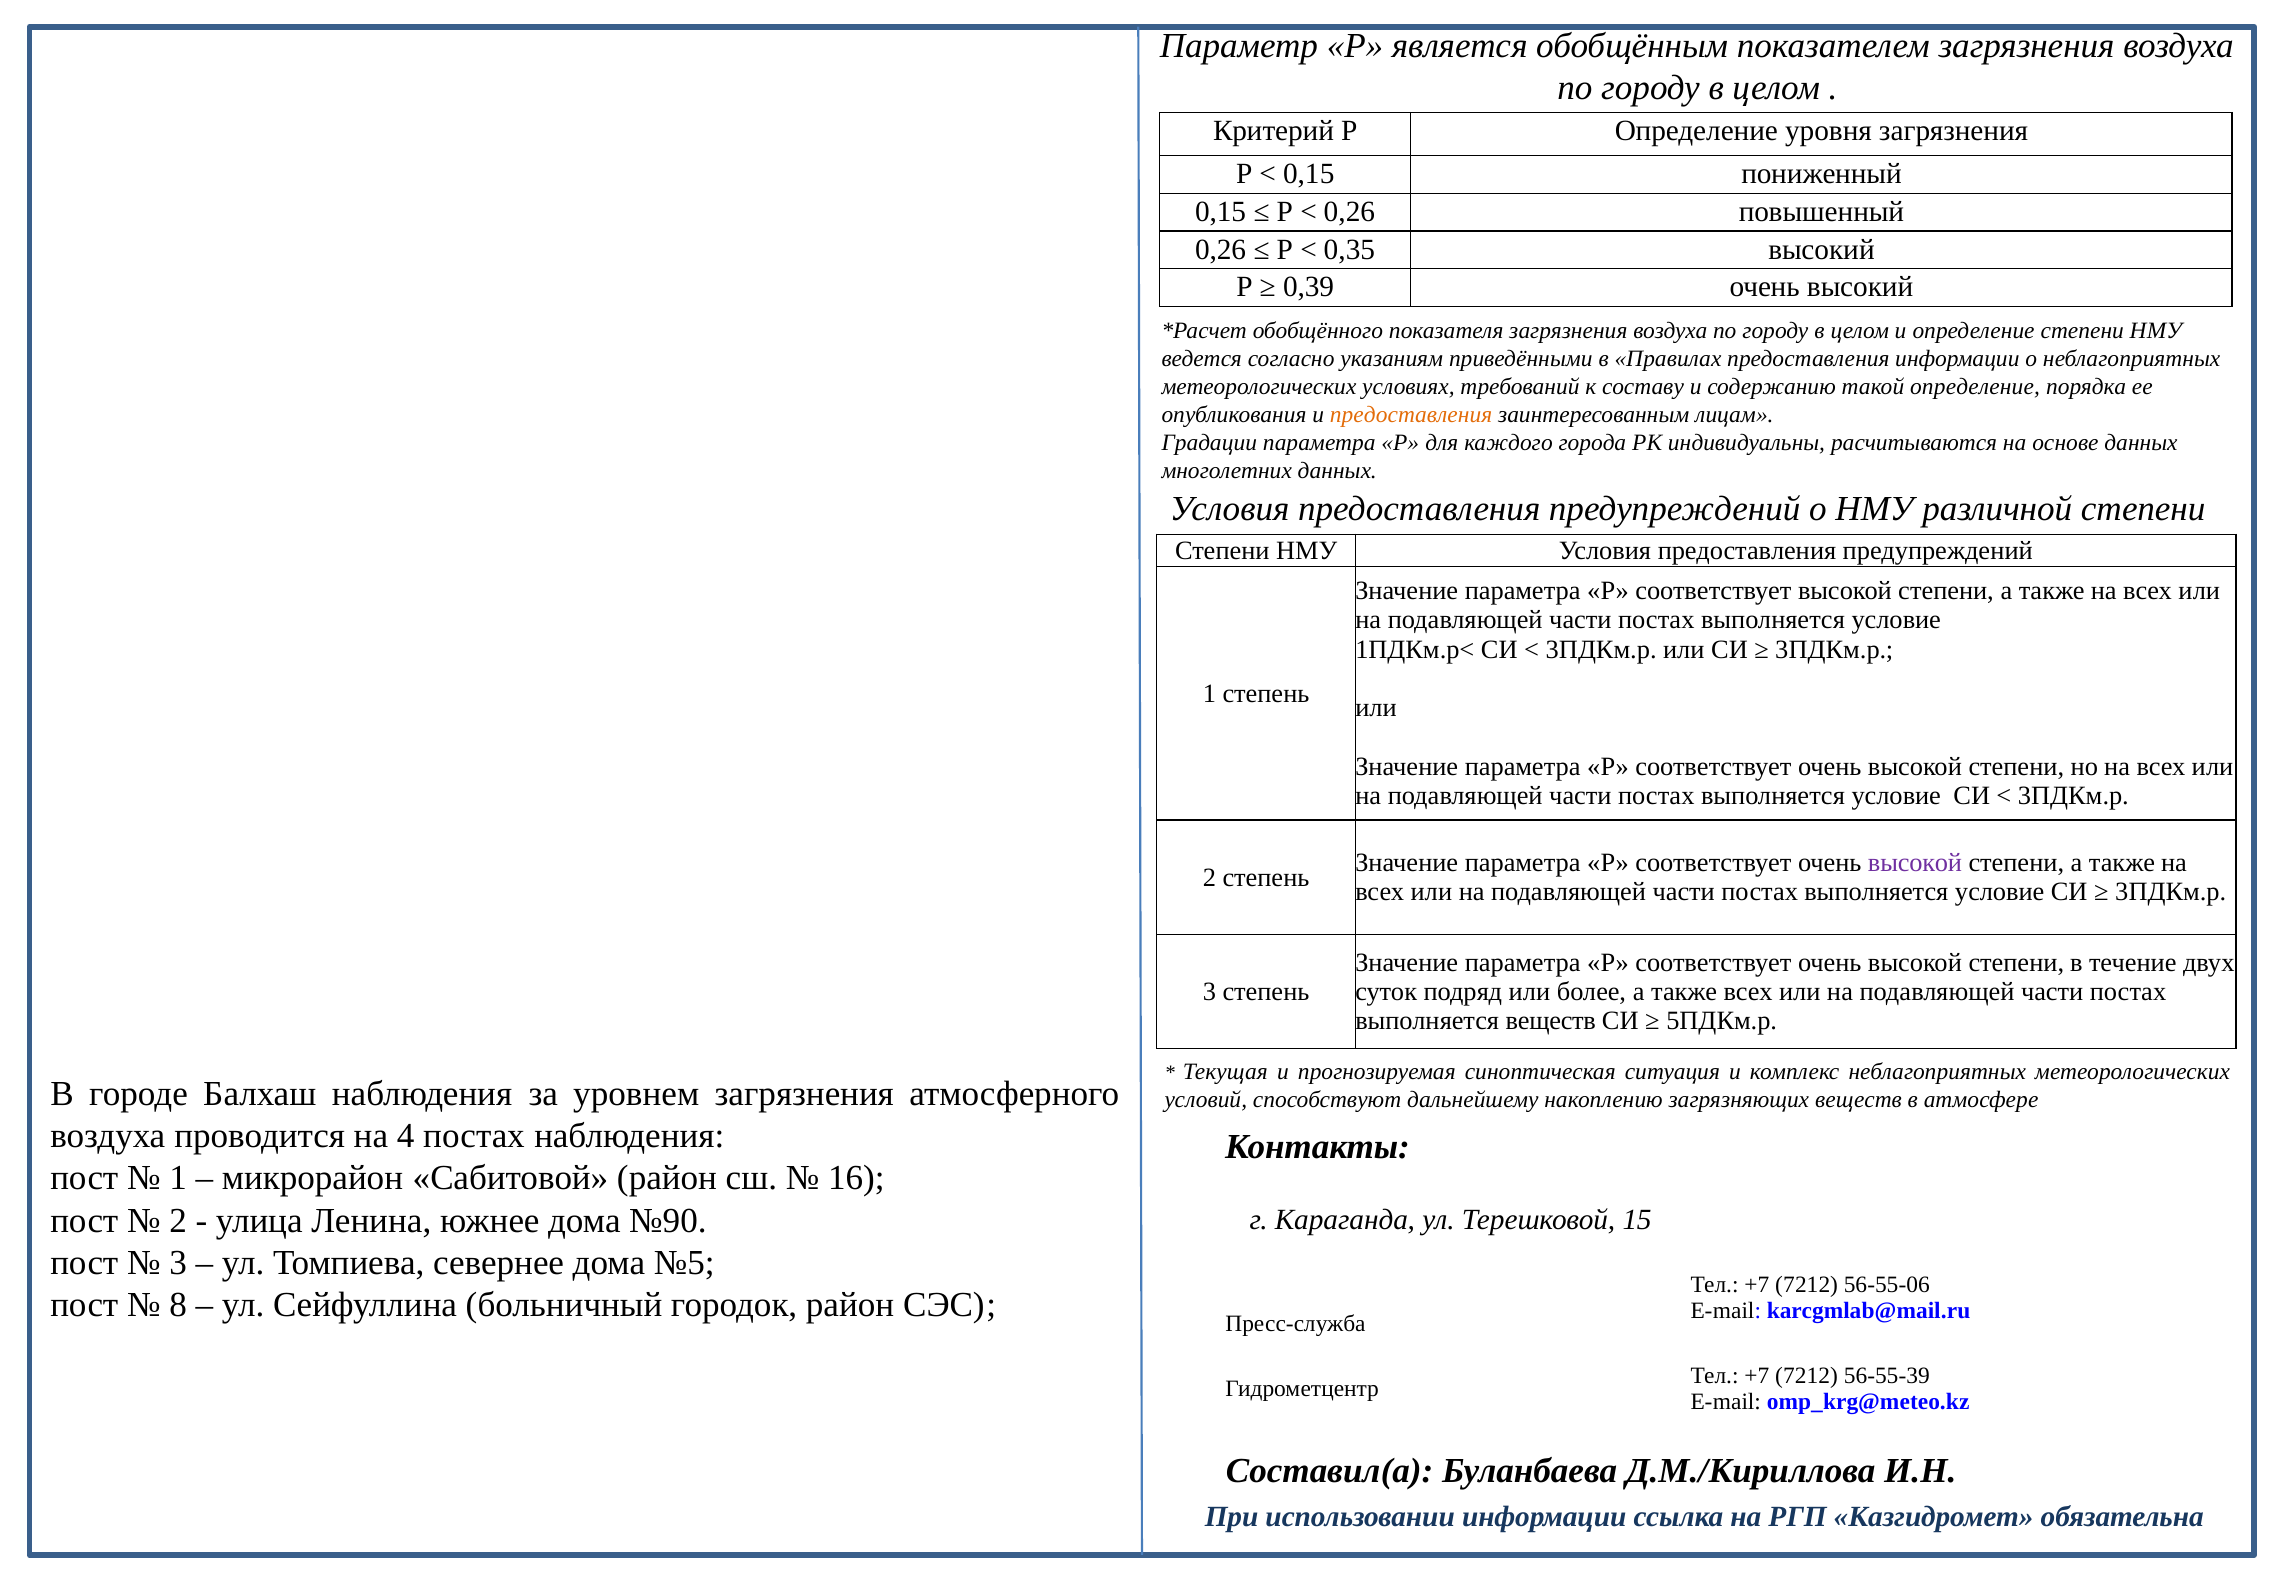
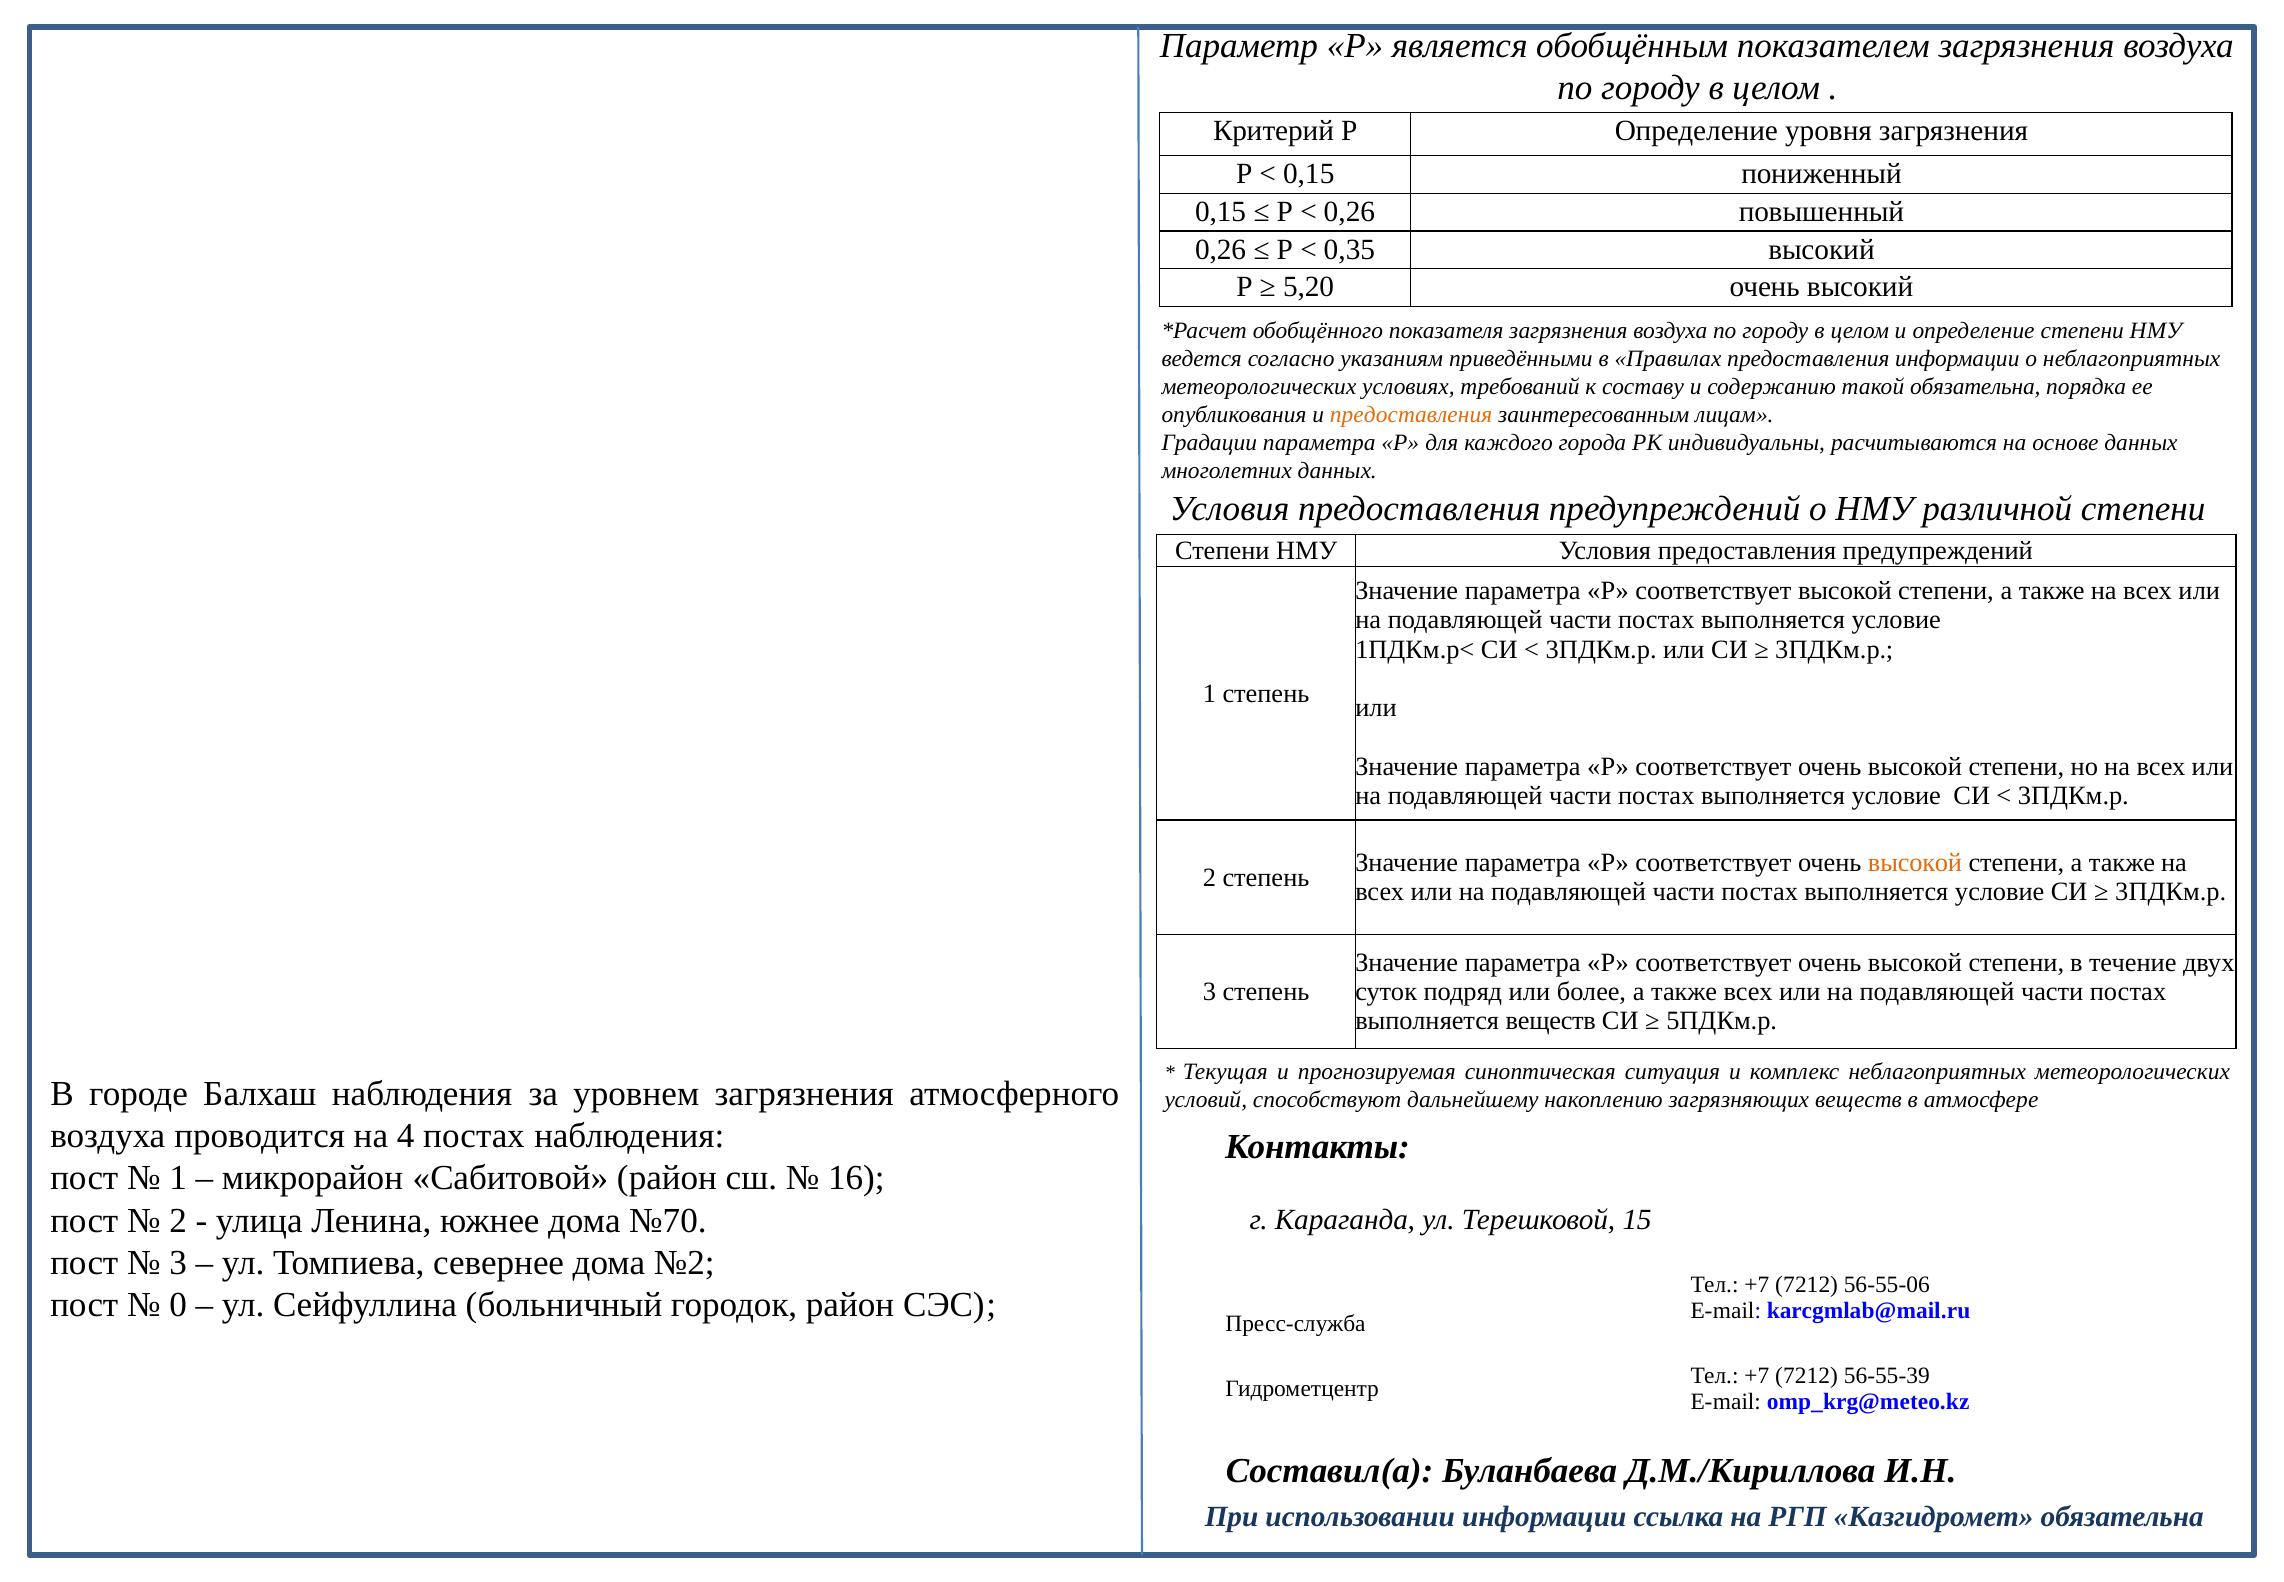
0,39: 0,39 -> 5,20 (1308, 287)
такой определение: определение -> обязательна (1975, 387)
высокой colour: purple -> orange (1915, 862)
№90: №90 -> №70 (668, 1220)
№5: №5 -> №2 (684, 1262)
8: 8 -> 0 (178, 1304)
